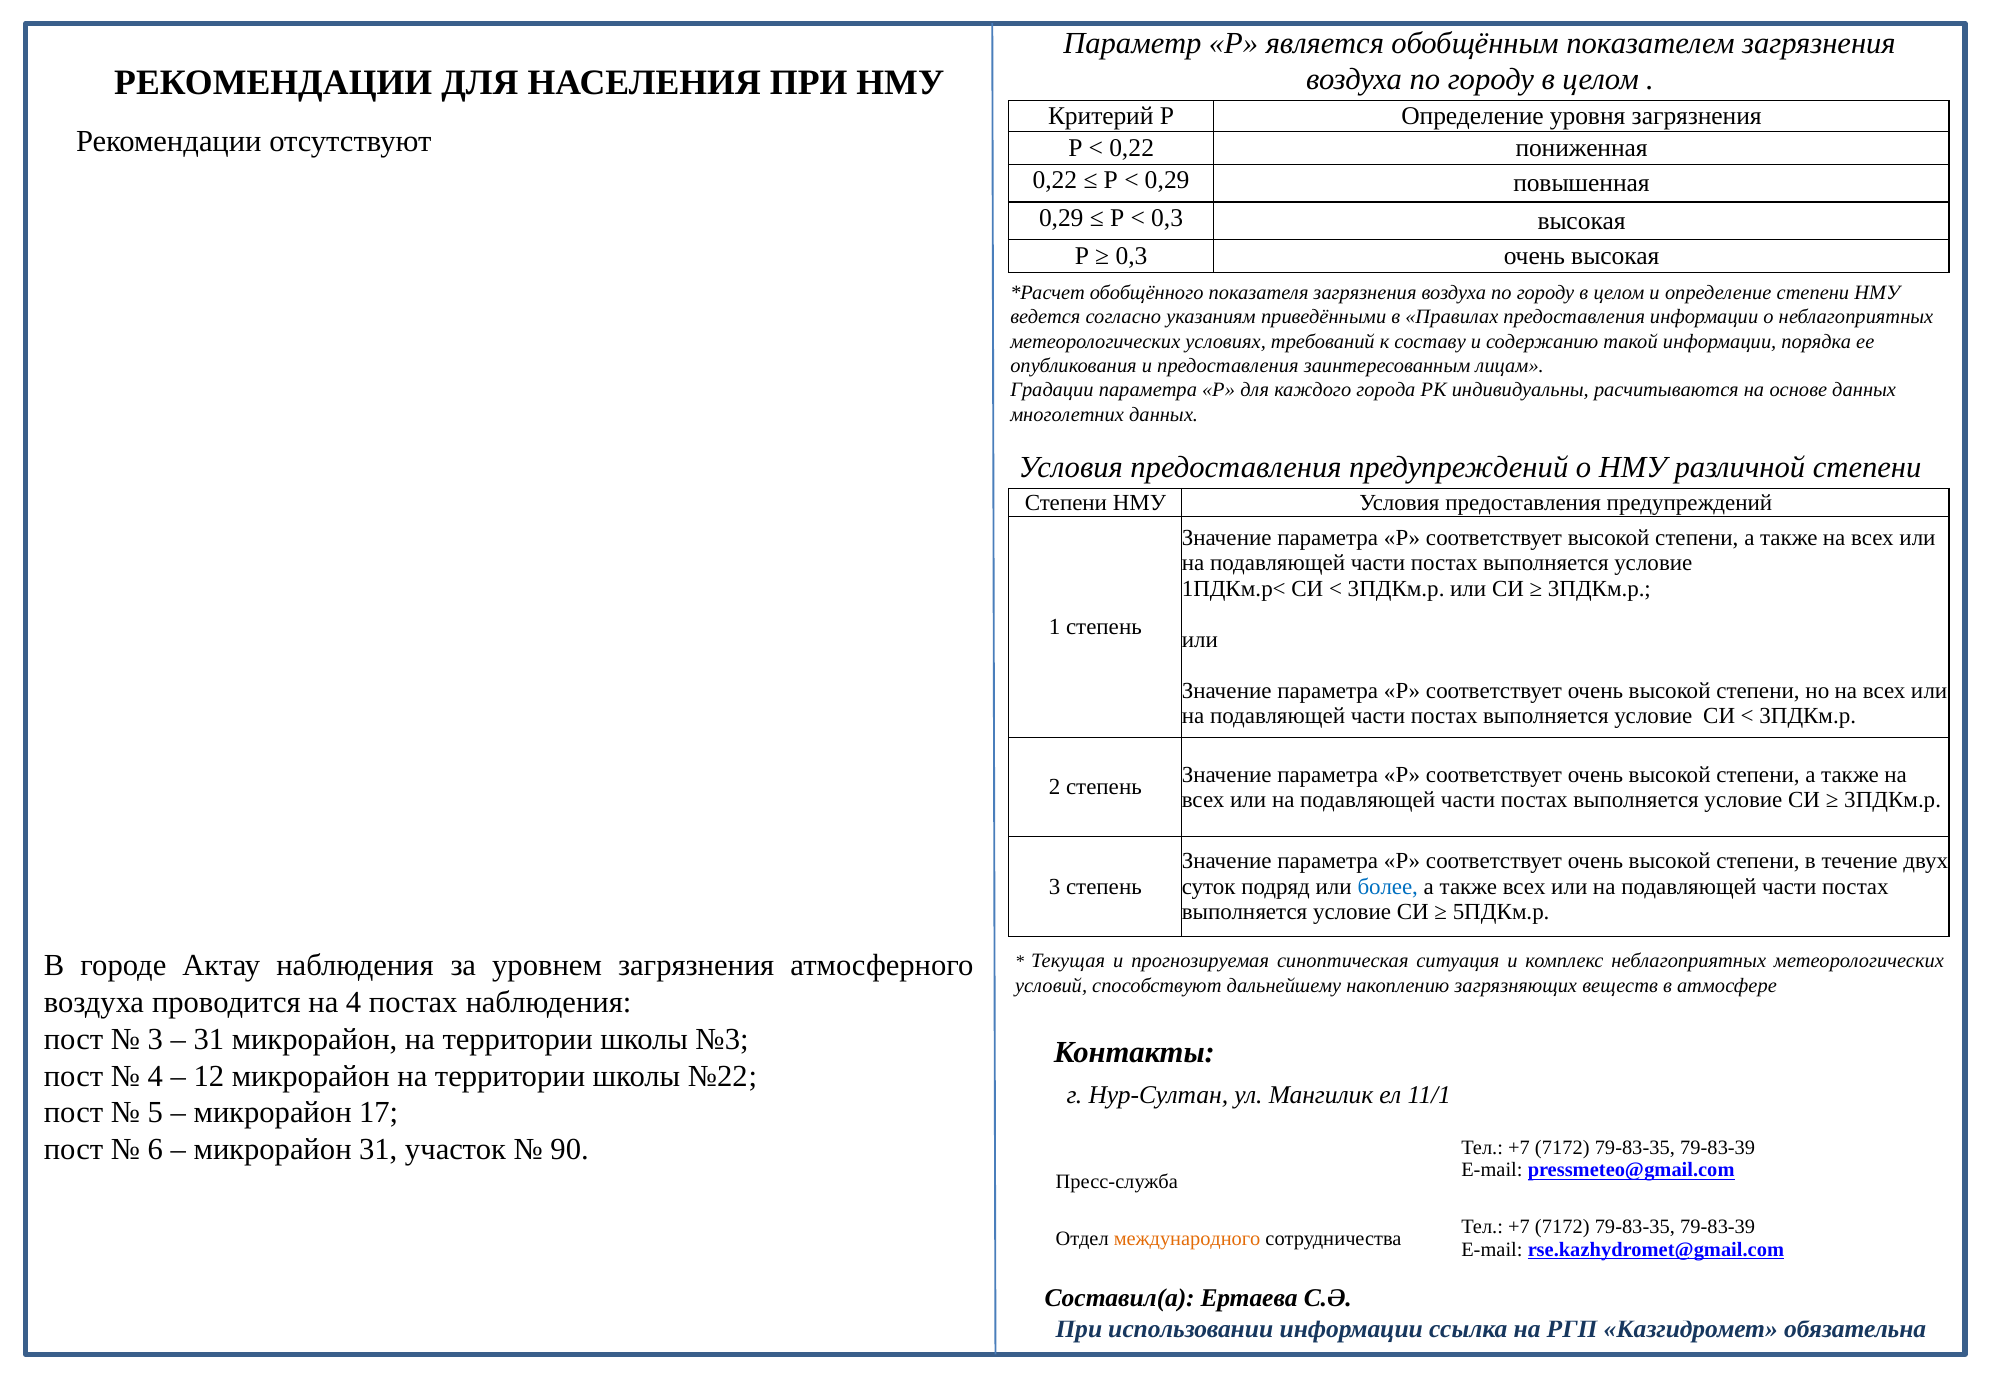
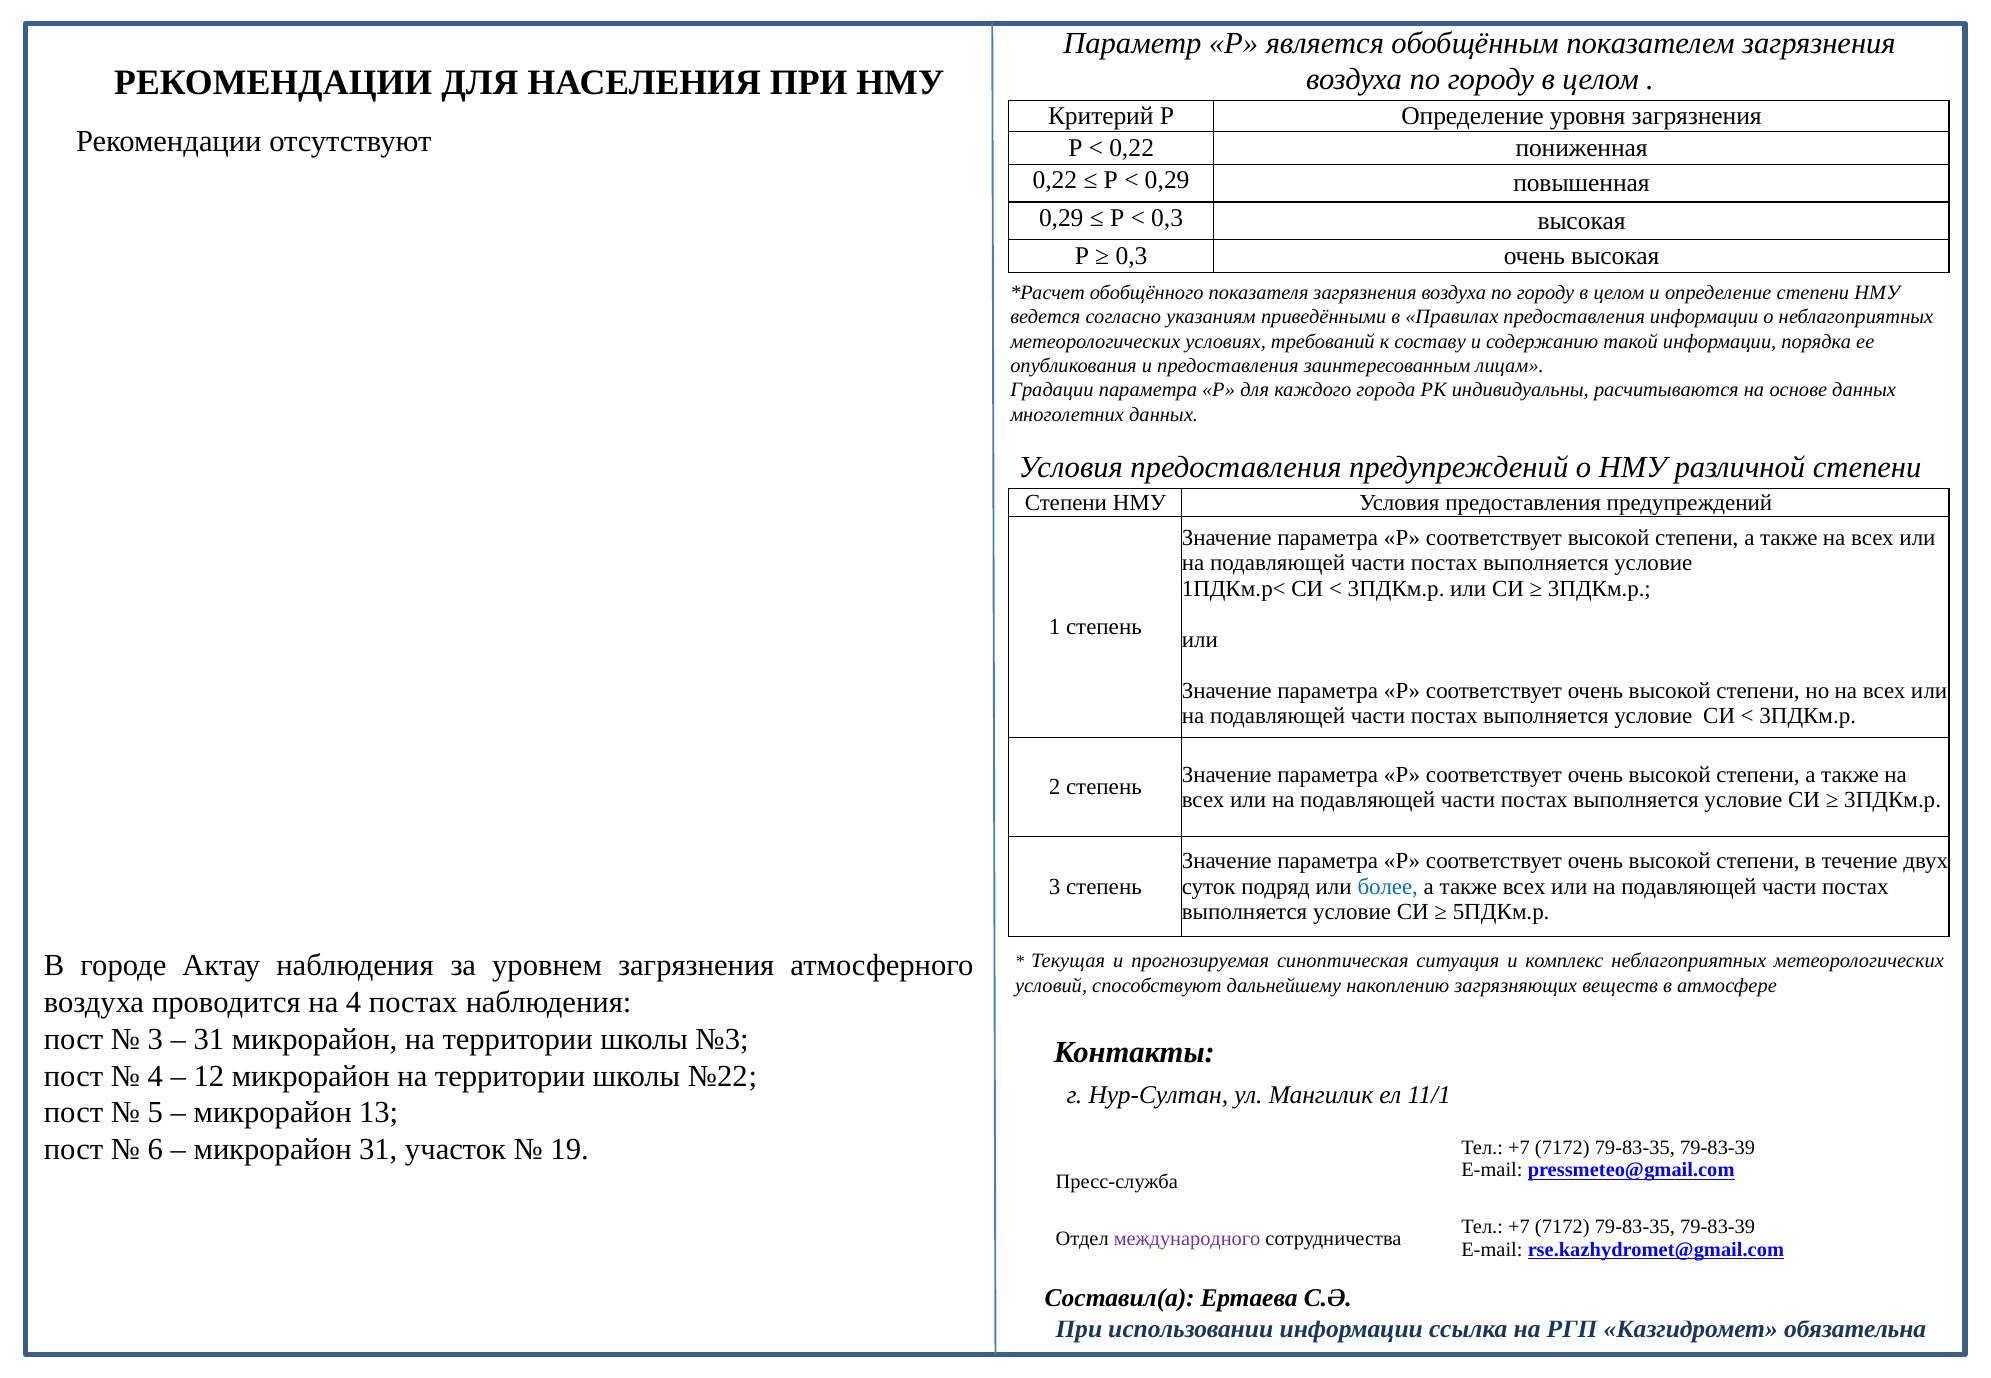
17: 17 -> 13 (379, 1113)
90: 90 -> 19 (570, 1150)
международного colour: orange -> purple (1187, 1239)
